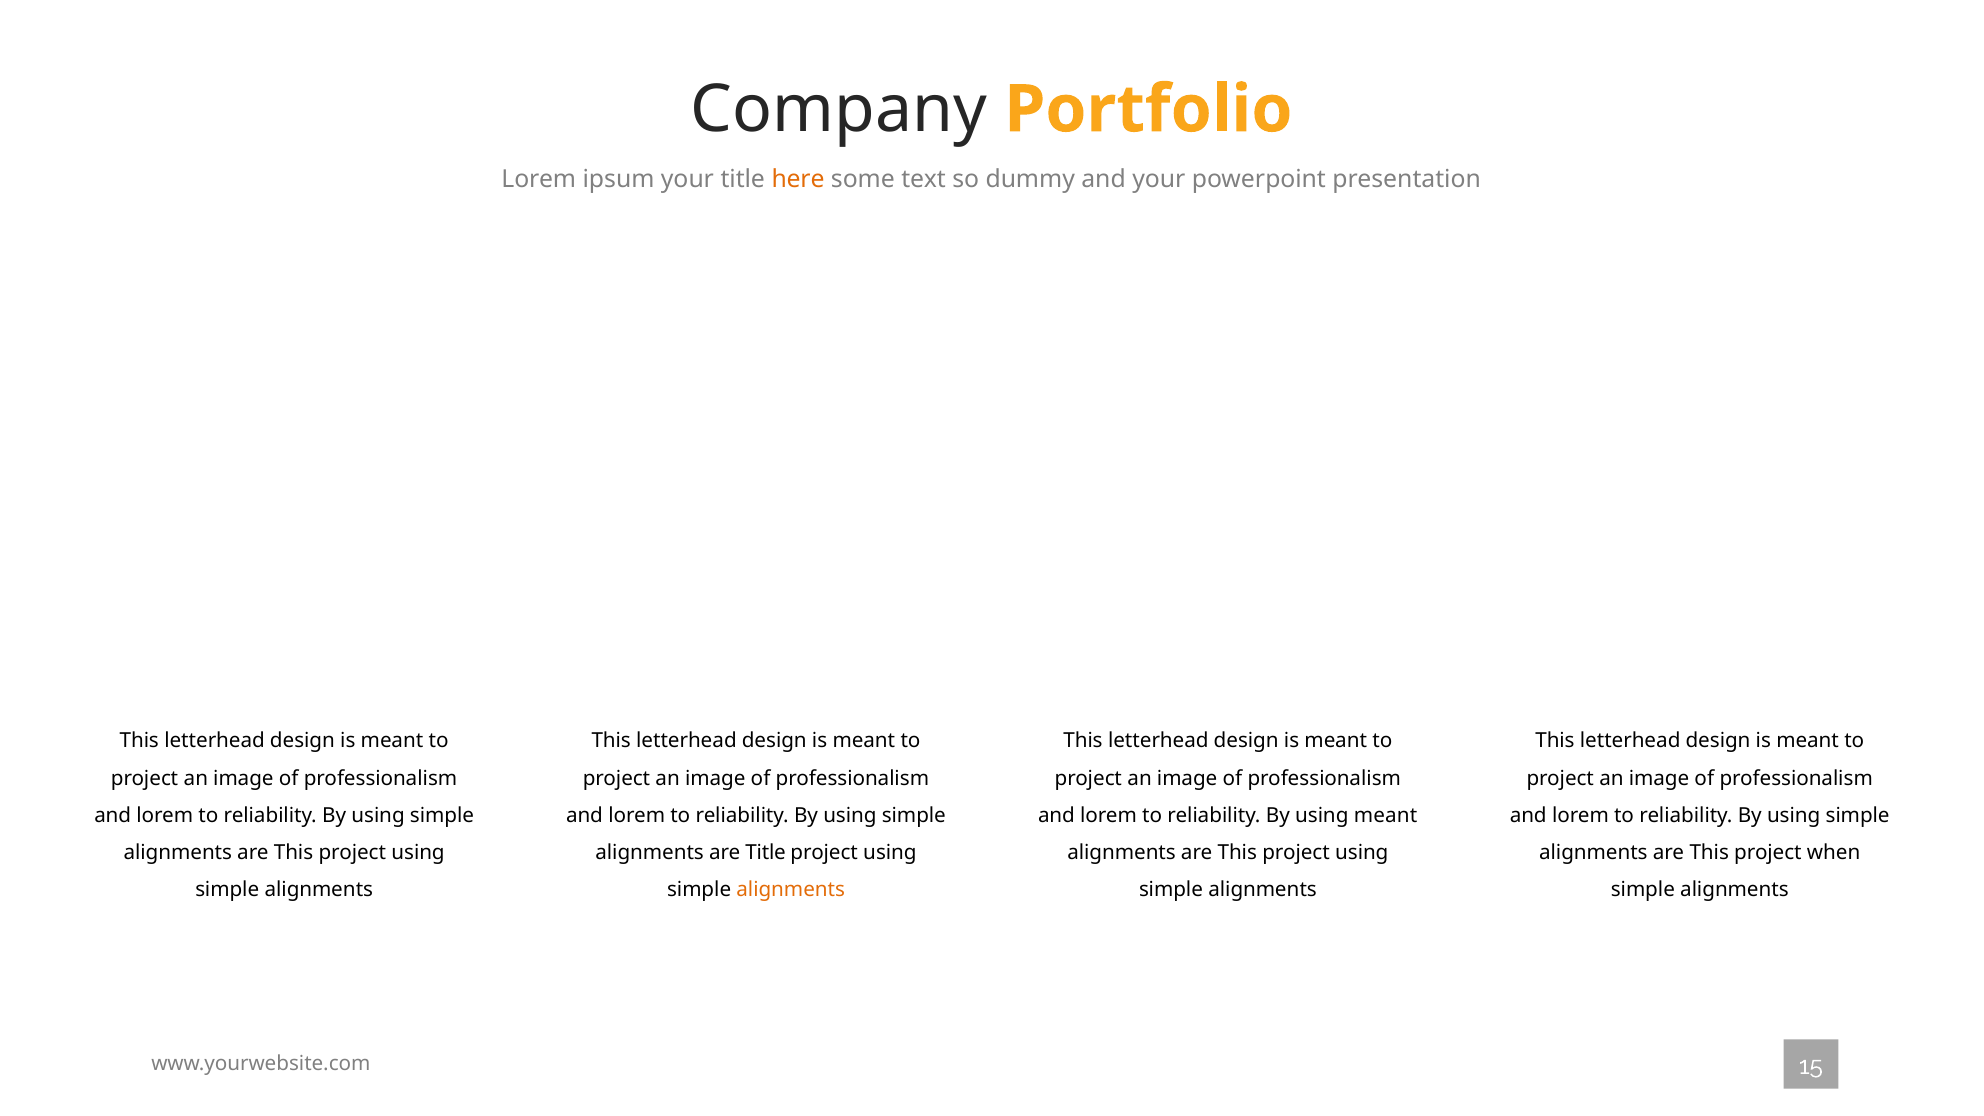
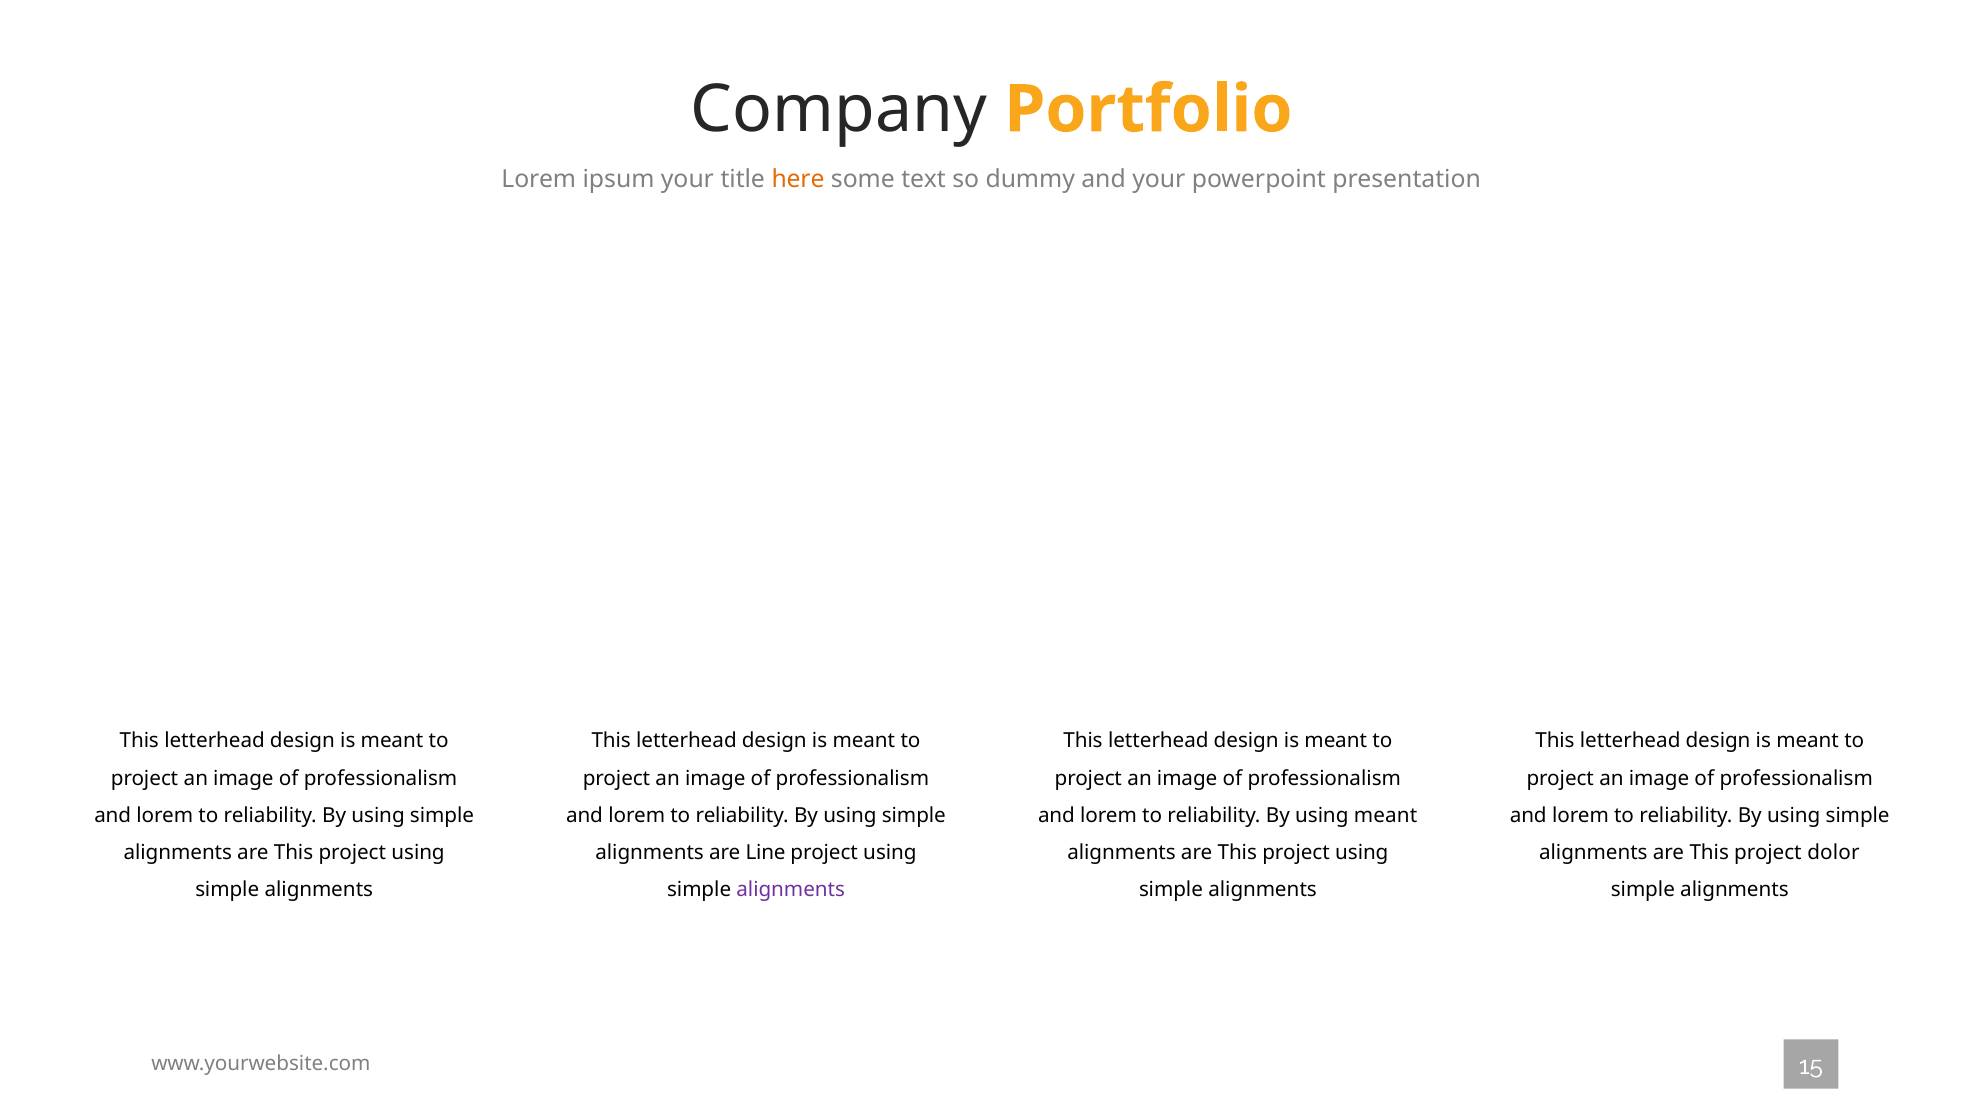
are Title: Title -> Line (766, 853)
when: when -> dolor (1833, 853)
alignments colour: orange -> purple (791, 890)
